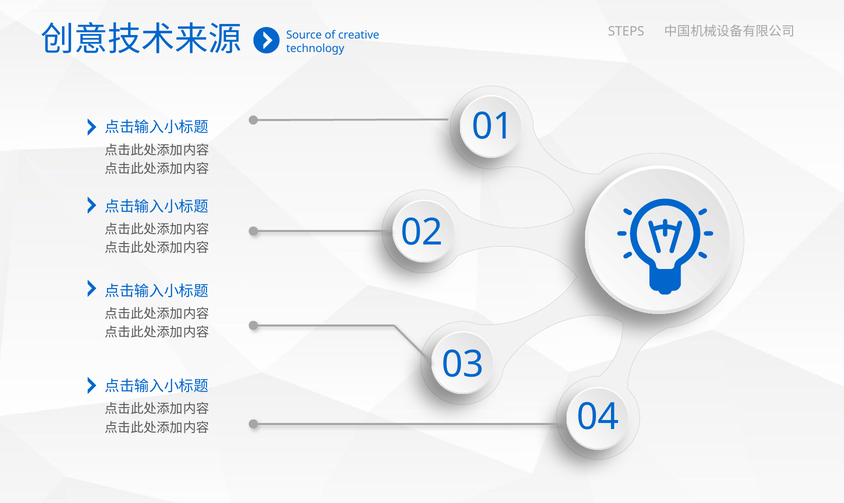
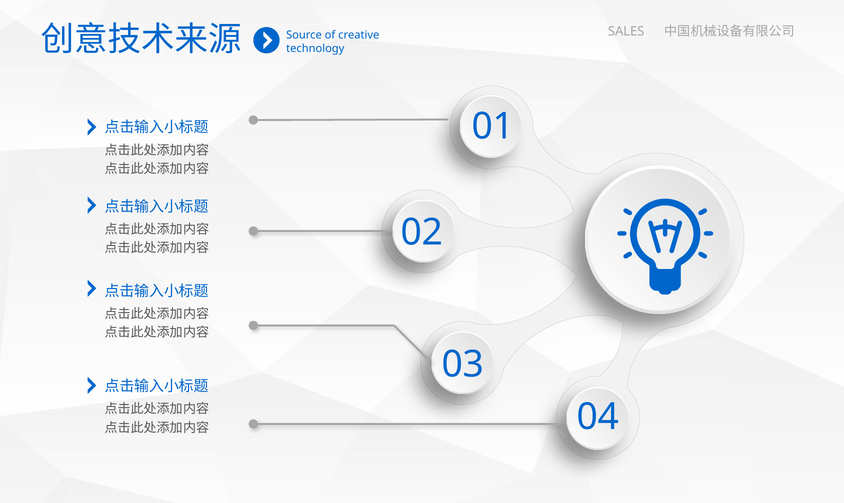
STEPS: STEPS -> SALES (626, 31)
